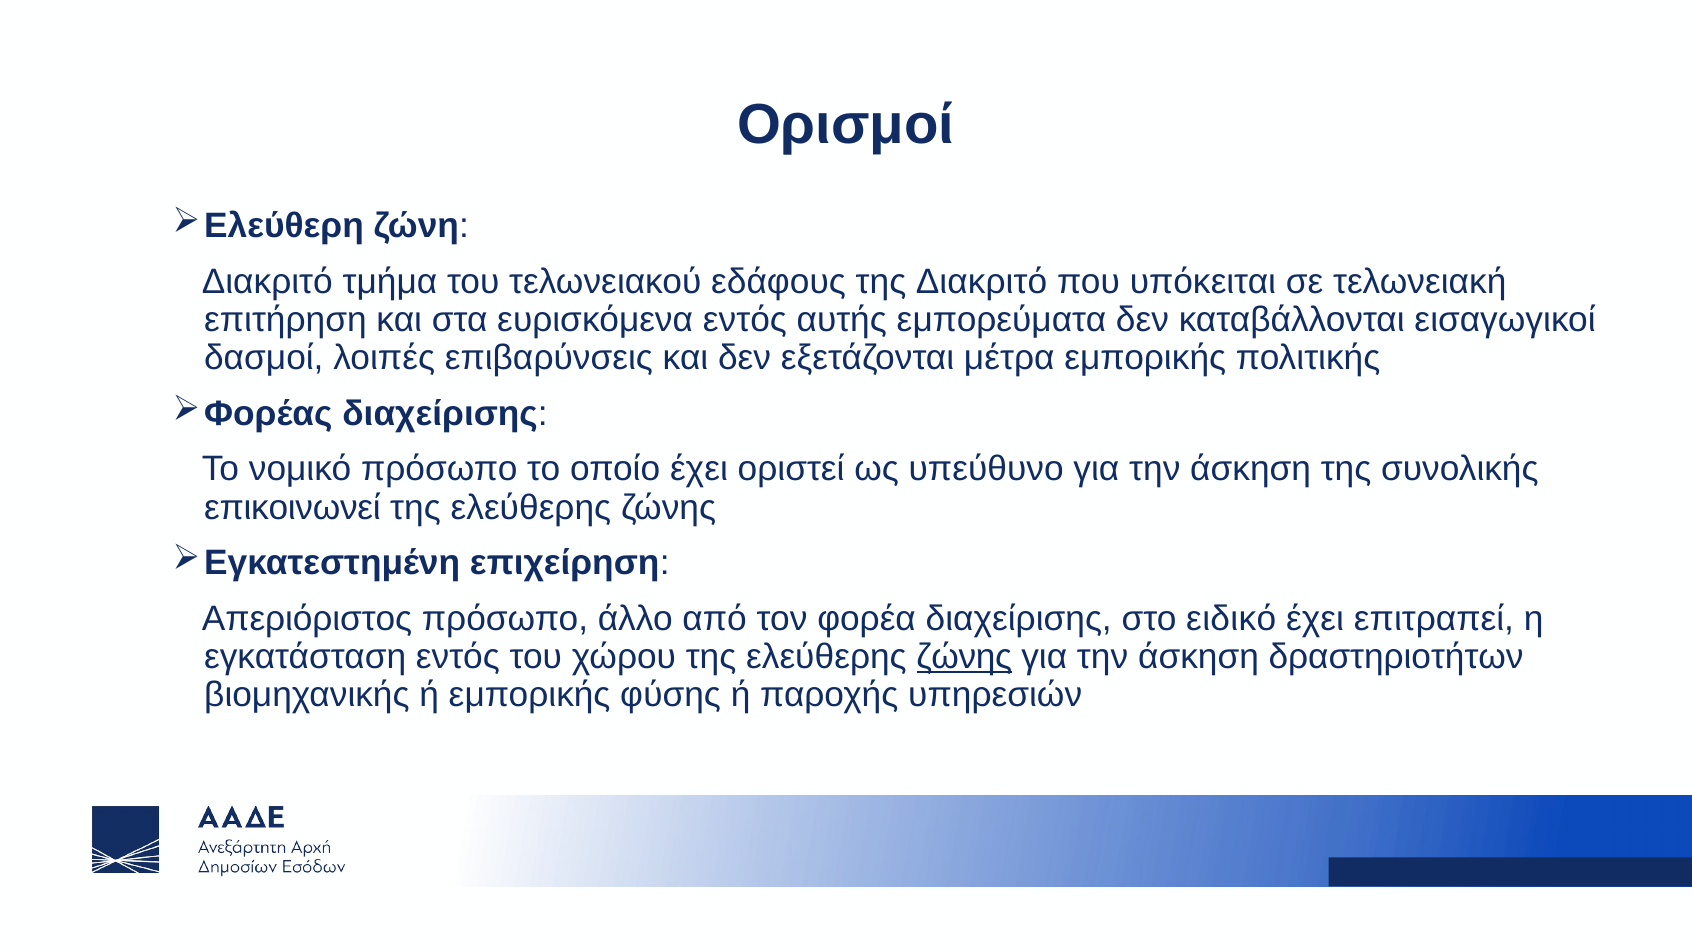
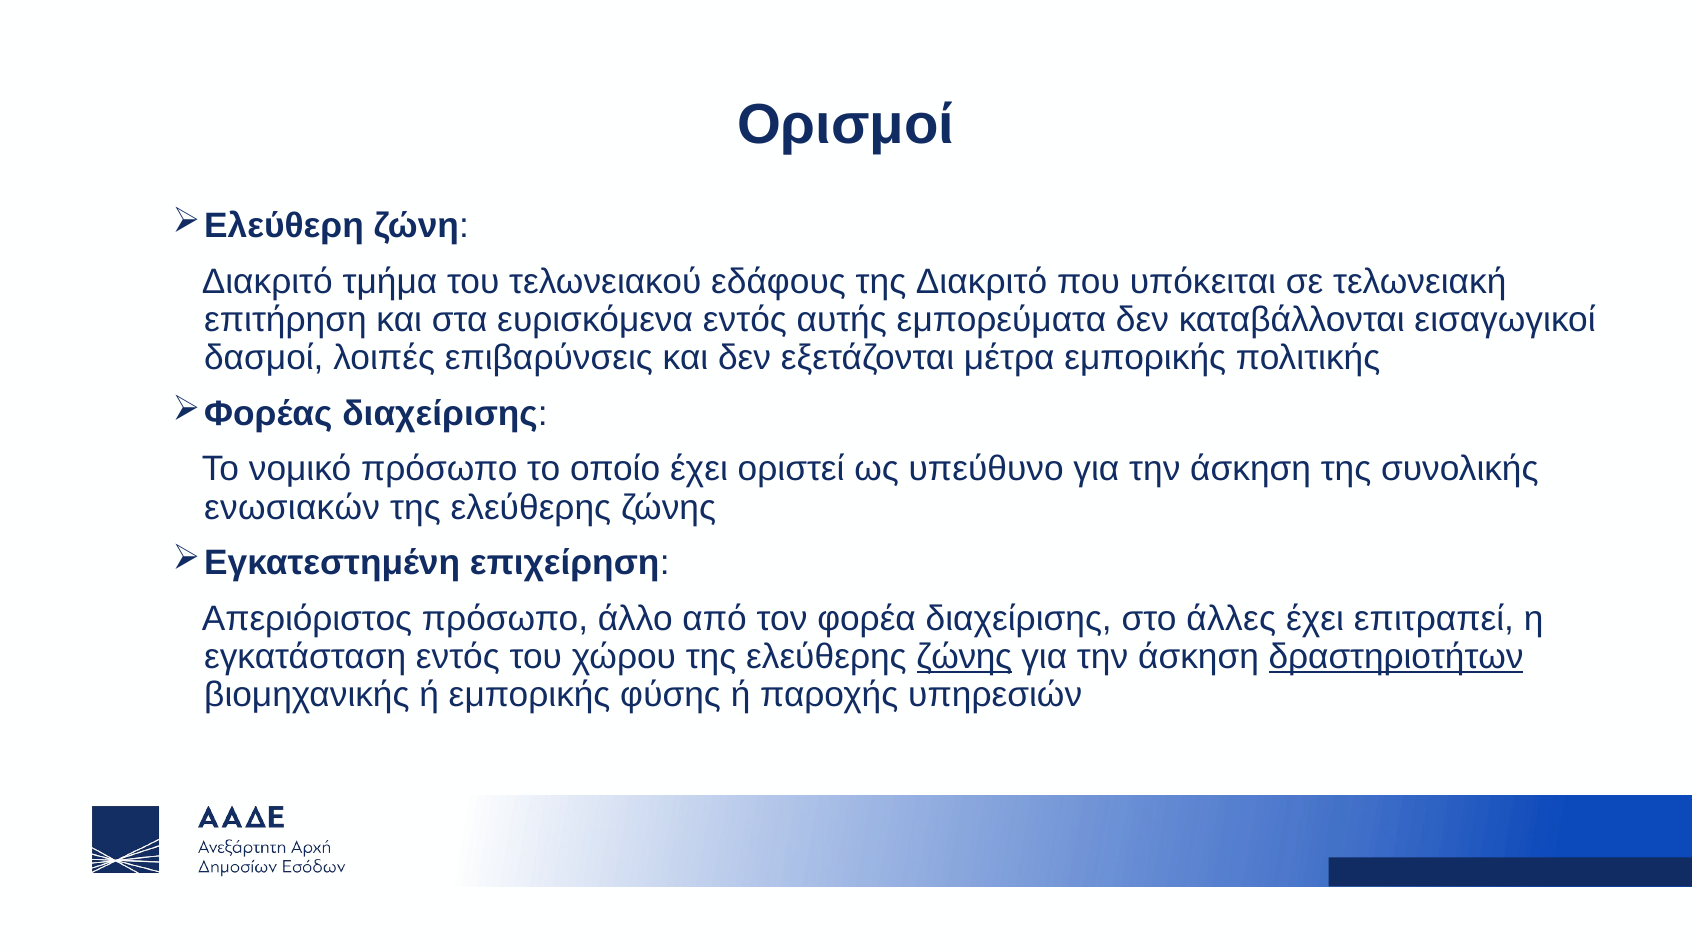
επικοινωνεί: επικοινωνεί -> ενωσιακών (292, 507)
ειδικό: ειδικό -> άλλες (1231, 619)
δραστηριοτήτων underline: none -> present (1396, 657)
